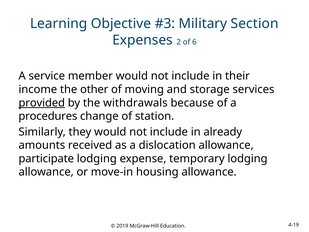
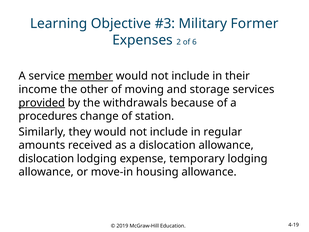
Section: Section -> Former (255, 24)
member underline: none -> present (90, 76)
already: already -> regular (223, 132)
participate: participate -> dislocation (46, 158)
